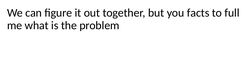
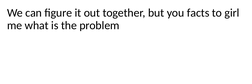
full: full -> girl (232, 13)
